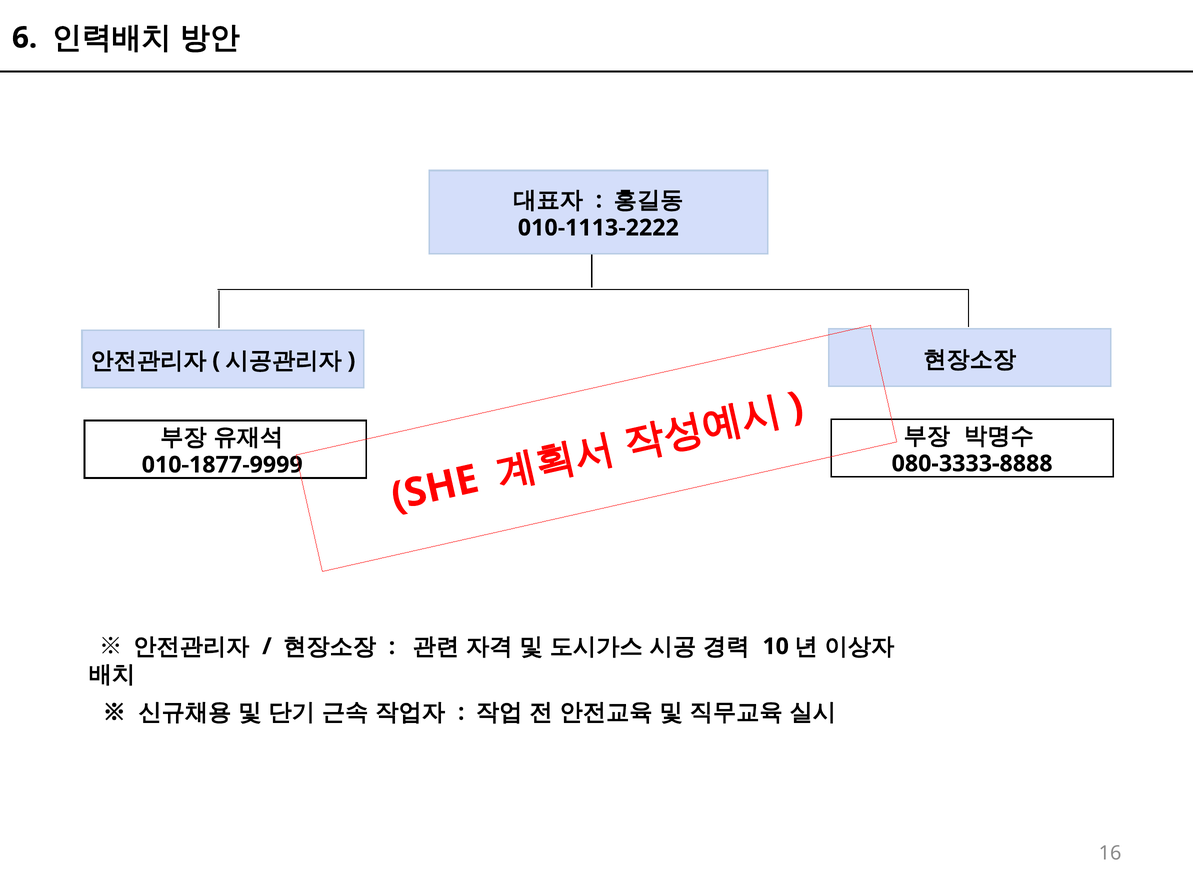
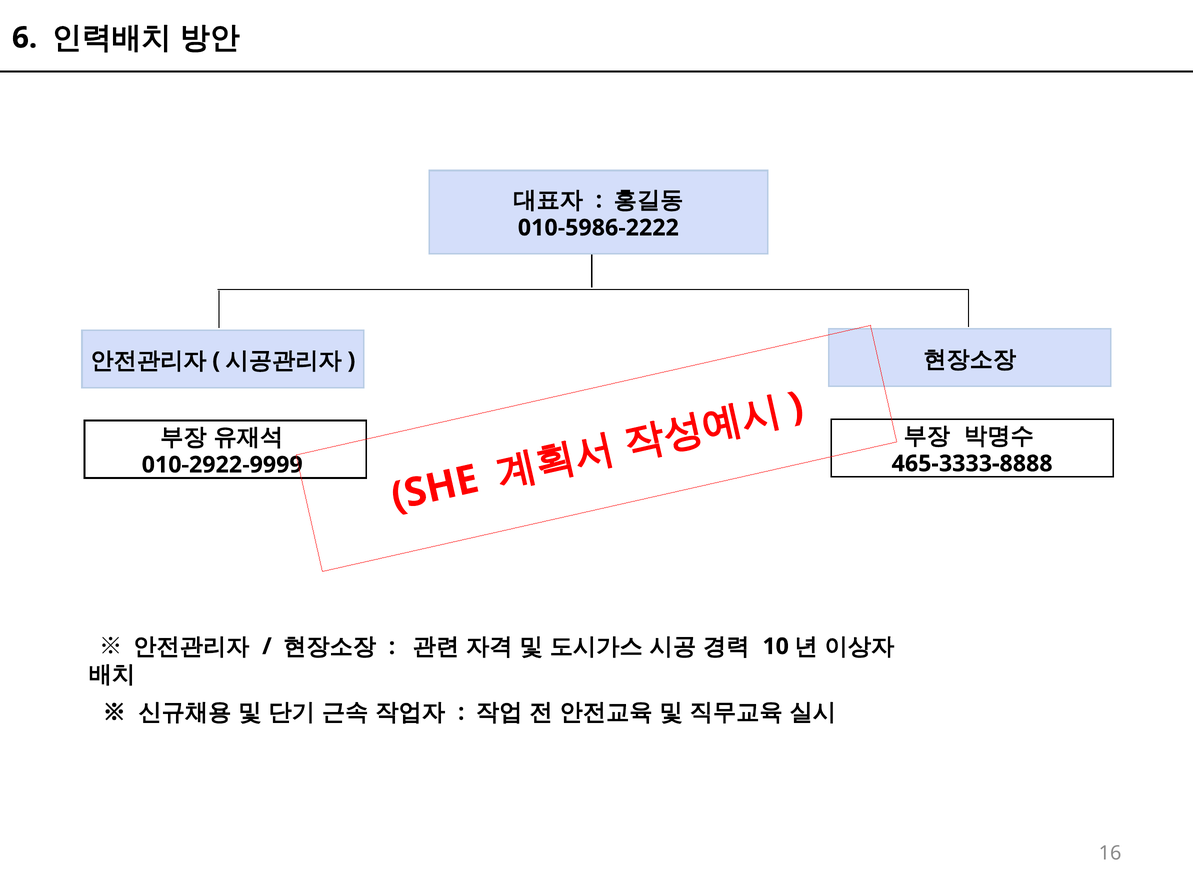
010-1113-2222: 010-1113-2222 -> 010-5986-2222 (598, 228)
080-3333-8888: 080-3333-8888 -> 465-3333-8888 (972, 463)
010-1877-9999: 010-1877-9999 -> 010-2922-9999 (222, 465)
